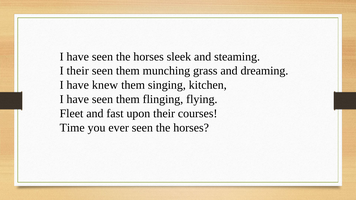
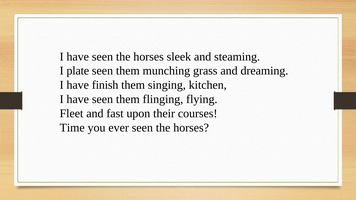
I their: their -> plate (78, 71)
knew: knew -> finish (105, 85)
